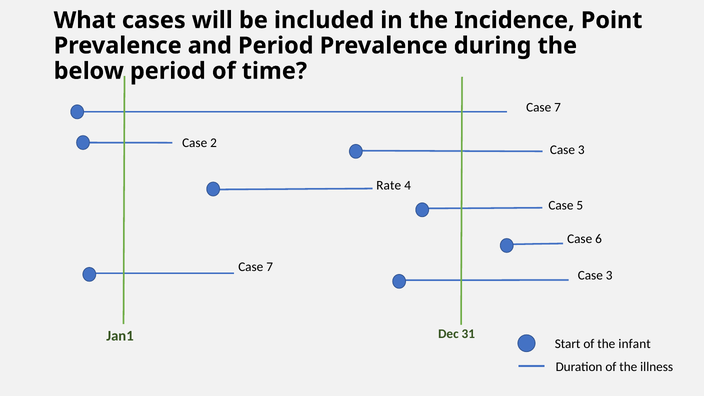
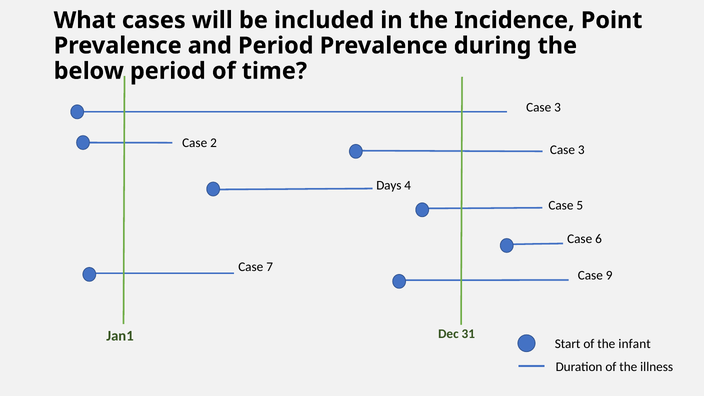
7: 7 -> 3 (558, 107)
Rate: Rate -> Days (389, 186)
3: 3 -> 9 (609, 276)
